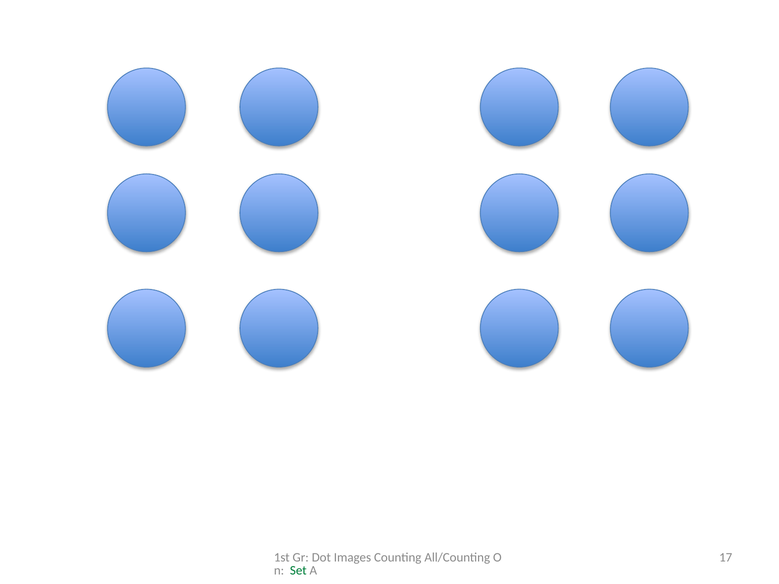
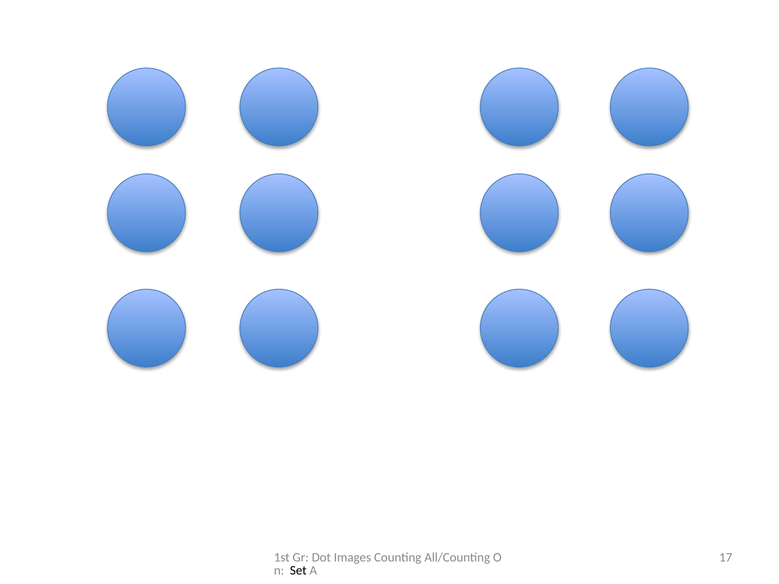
Set colour: green -> black (298, 571)
